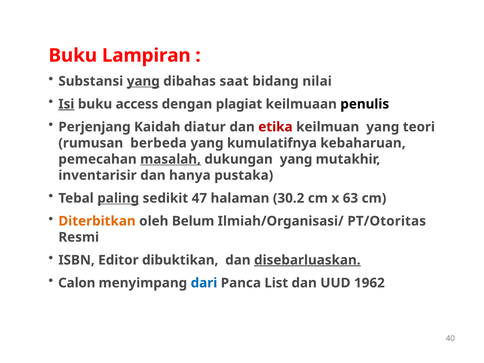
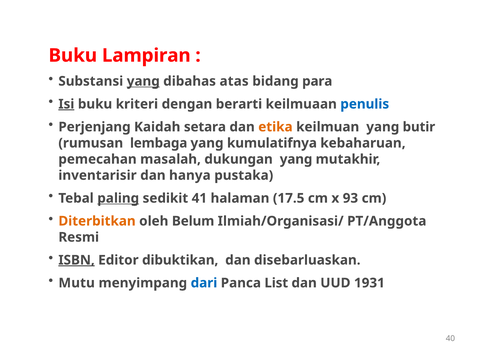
saat: saat -> atas (234, 81)
nilai: nilai -> para (317, 81)
access: access -> kriteri (137, 104)
plagiat: plagiat -> berarti (239, 104)
penulis colour: black -> blue (365, 104)
diatur: diatur -> setara (205, 127)
etika colour: red -> orange (275, 127)
teori: teori -> butir (419, 127)
berbeda: berbeda -> lembaga (159, 143)
masalah underline: present -> none (171, 159)
47: 47 -> 41 (199, 198)
30.2: 30.2 -> 17.5 (289, 198)
63: 63 -> 93 (350, 198)
PT/Otoritas: PT/Otoritas -> PT/Anggota (387, 221)
ISBN underline: none -> present (77, 260)
disebarluaskan underline: present -> none (307, 260)
Calon: Calon -> Mutu (77, 283)
1962: 1962 -> 1931 (369, 283)
